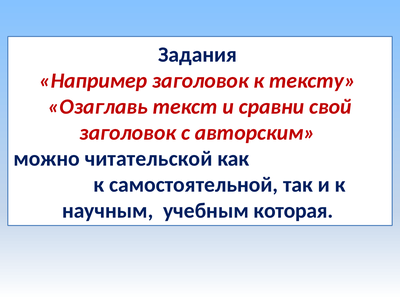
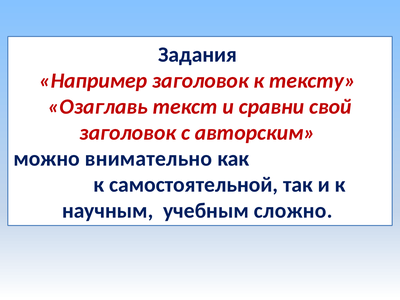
читательской: читательской -> внимательно (149, 159)
которая: которая -> сложно (293, 211)
